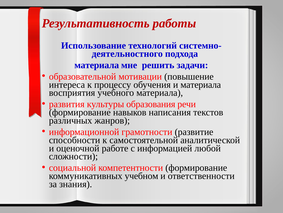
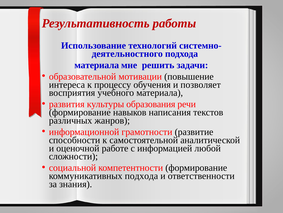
и материала: материала -> позволяет (201, 84)
коммуникативных учебном: учебном -> подхода (141, 175)
